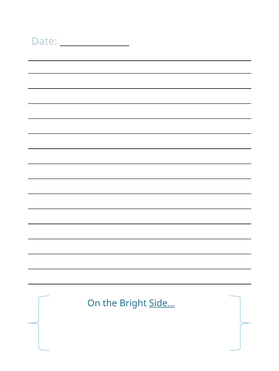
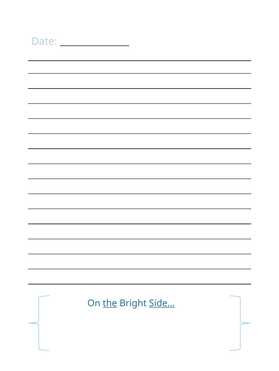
the underline: none -> present (110, 304)
